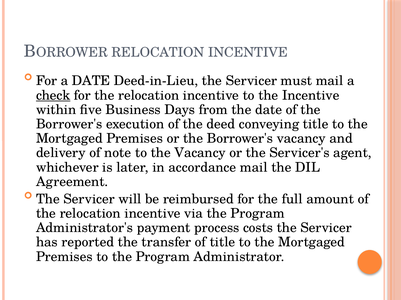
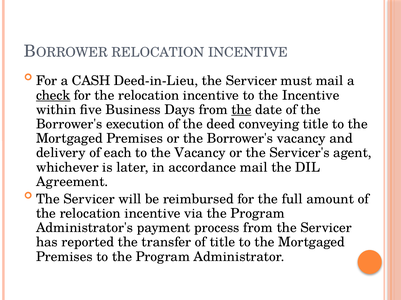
a DATE: DATE -> CASH (91, 81)
the underline: none -> present (241, 110)
note: note -> each (118, 153)
process costs: costs -> from (258, 228)
